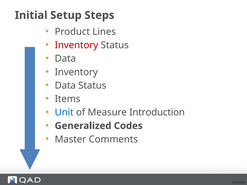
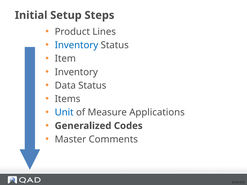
Inventory colour: red -> blue (76, 45)
Data: Data -> Item (65, 59)
Introduction: Introduction -> Applications (157, 113)
